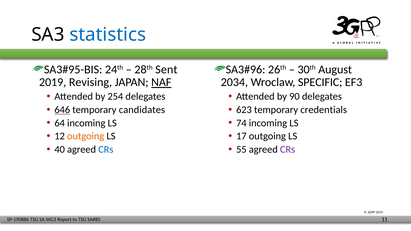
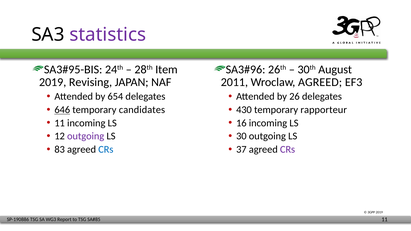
statistics colour: blue -> purple (108, 35)
Sent: Sent -> Item (166, 69)
NAF underline: present -> none (161, 82)
2034: 2034 -> 2011 (234, 82)
Wroclaw SPECIFIC: SPECIFIC -> AGREED (320, 82)
254: 254 -> 654 (115, 97)
90: 90 -> 26 (294, 97)
623: 623 -> 430 (244, 110)
credentials: credentials -> rapporteur (324, 110)
64: 64 -> 11 (60, 123)
74: 74 -> 16 (241, 123)
outgoing colour: orange -> purple (86, 136)
17: 17 -> 30 (241, 136)
40: 40 -> 83 (60, 150)
55: 55 -> 37 (241, 150)
